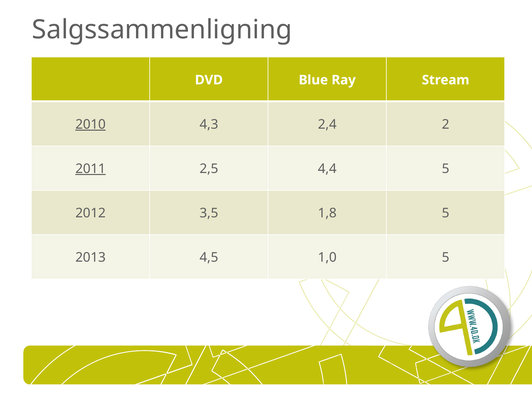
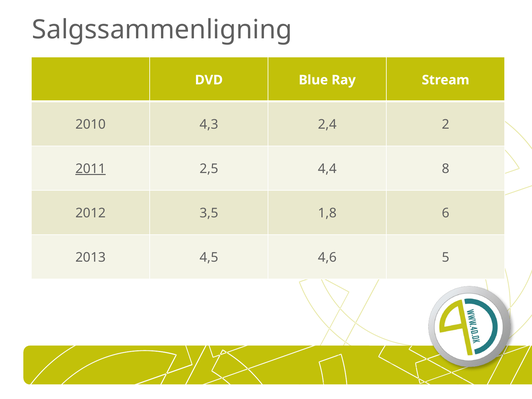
2010 underline: present -> none (91, 124)
4,4 5: 5 -> 8 (446, 169)
1,8 5: 5 -> 6 (446, 213)
1,0: 1,0 -> 4,6 (327, 258)
